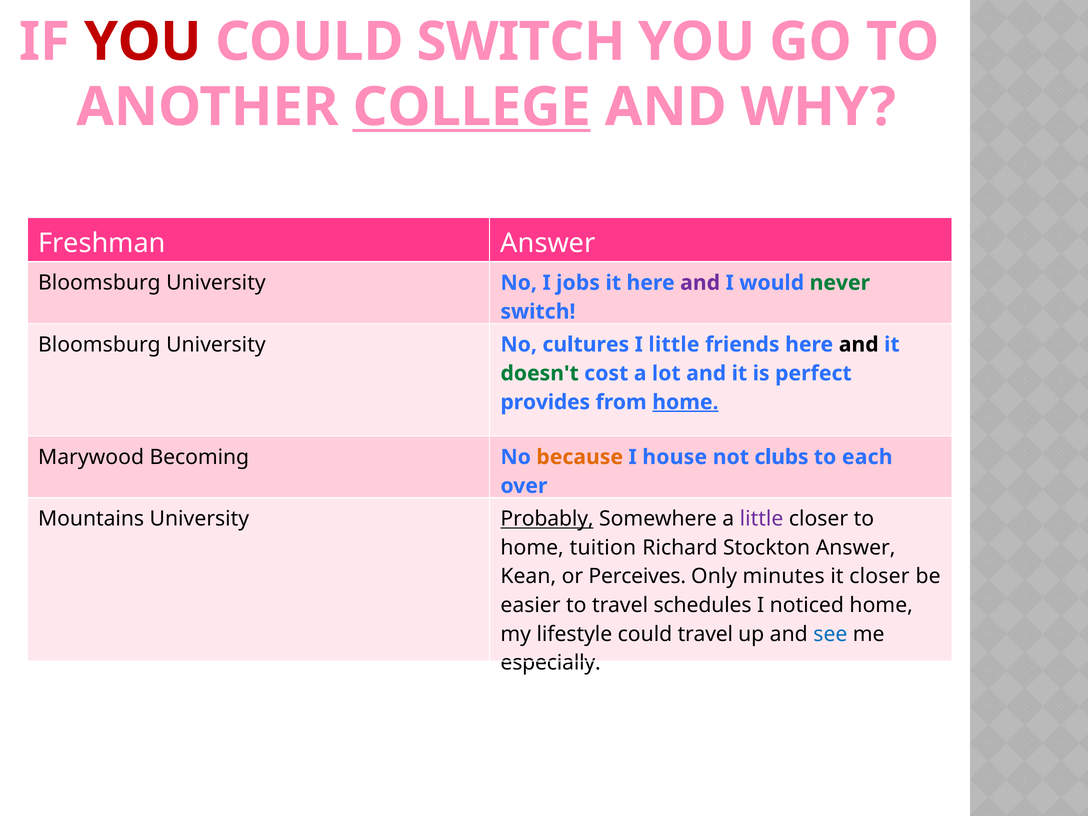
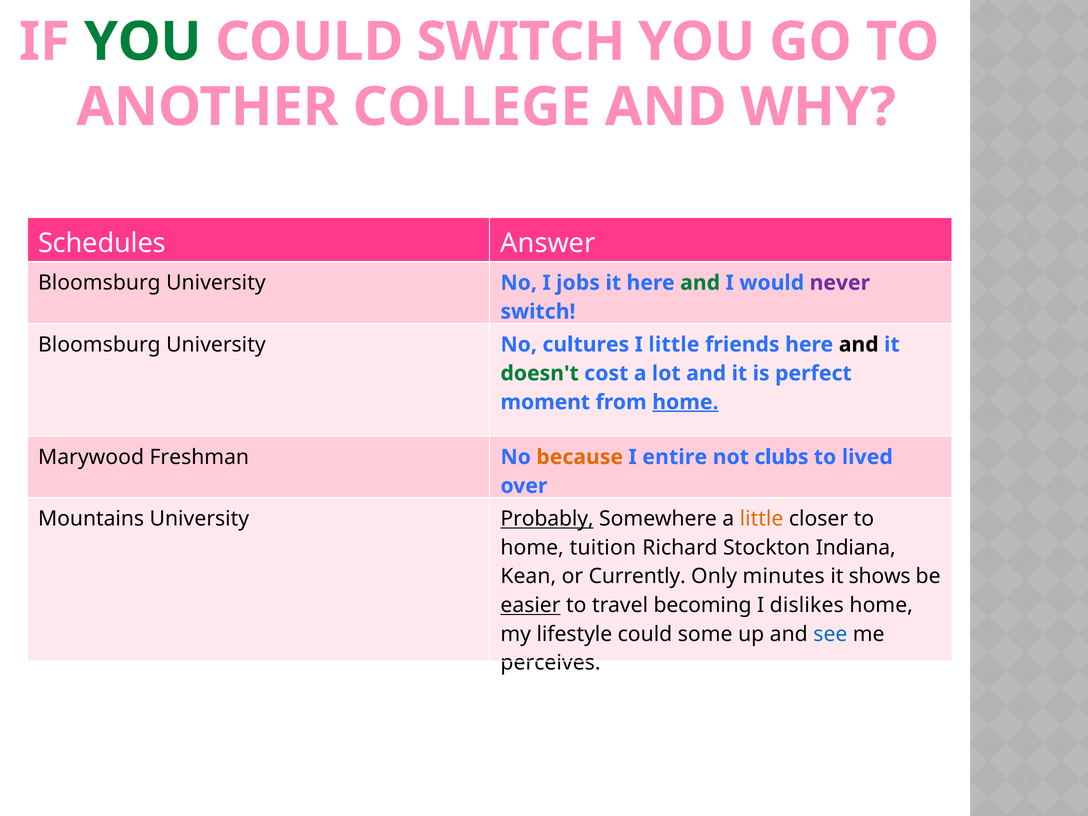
YOU colour: red -> green (143, 42)
COLLEGE underline: present -> none (472, 107)
Freshman: Freshman -> Schedules (102, 243)
and colour: purple -> green (700, 283)
never colour: green -> purple (840, 283)
provides: provides -> moment (545, 402)
Becoming: Becoming -> Freshman (199, 457)
house: house -> entire (675, 457)
each: each -> lived (867, 457)
little colour: purple -> orange (762, 519)
Stockton Answer: Answer -> Indiana (856, 548)
Perceives: Perceives -> Currently (637, 576)
it closer: closer -> shows (880, 576)
easier underline: none -> present (530, 605)
schedules: schedules -> becoming (703, 605)
noticed: noticed -> dislikes (807, 605)
could travel: travel -> some (705, 634)
especially: especially -> perceives (551, 663)
